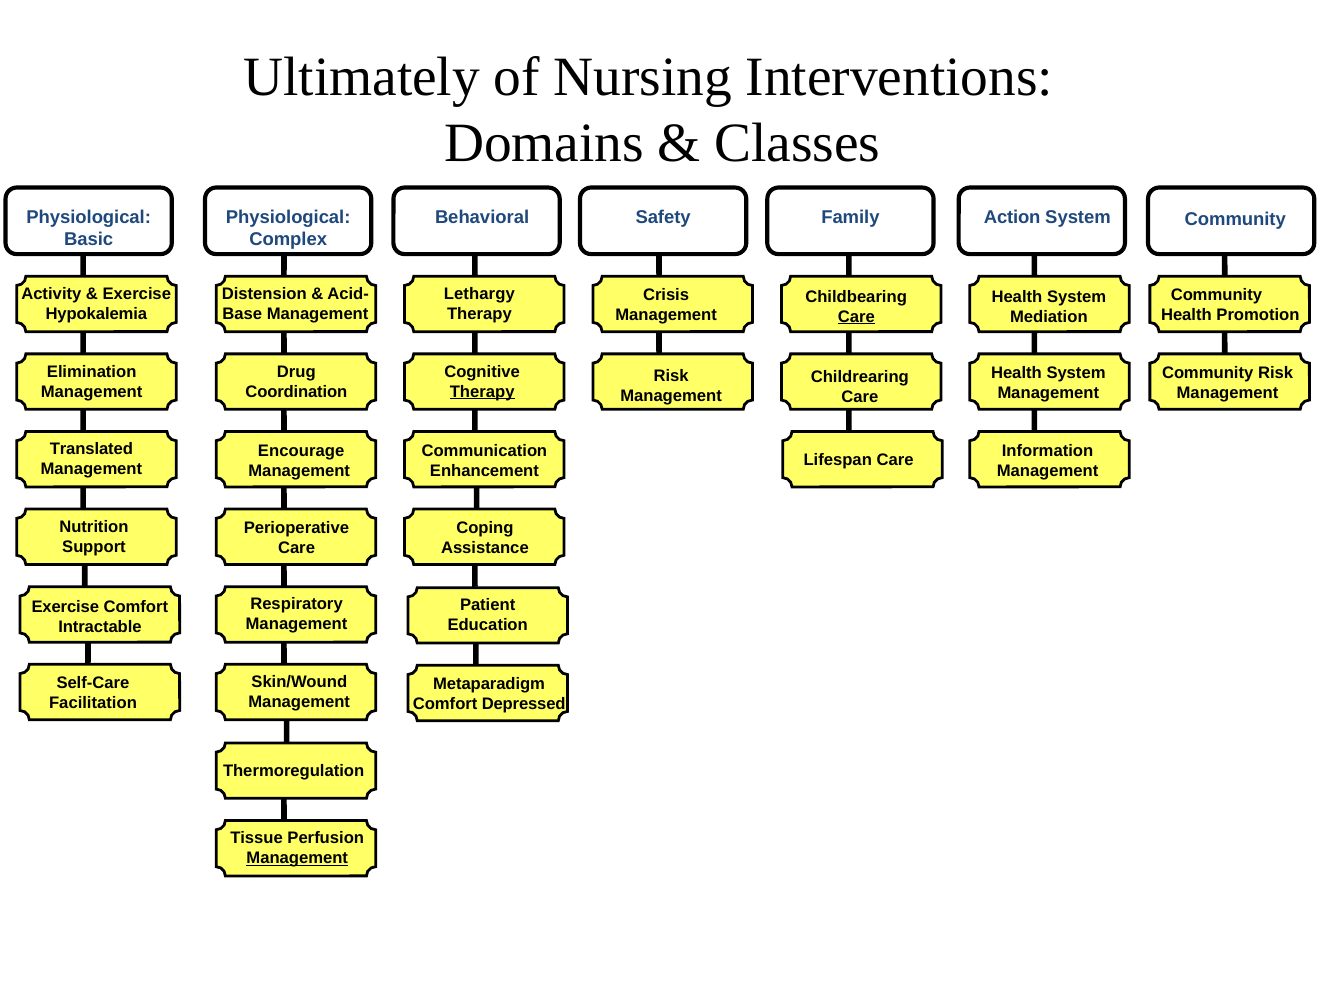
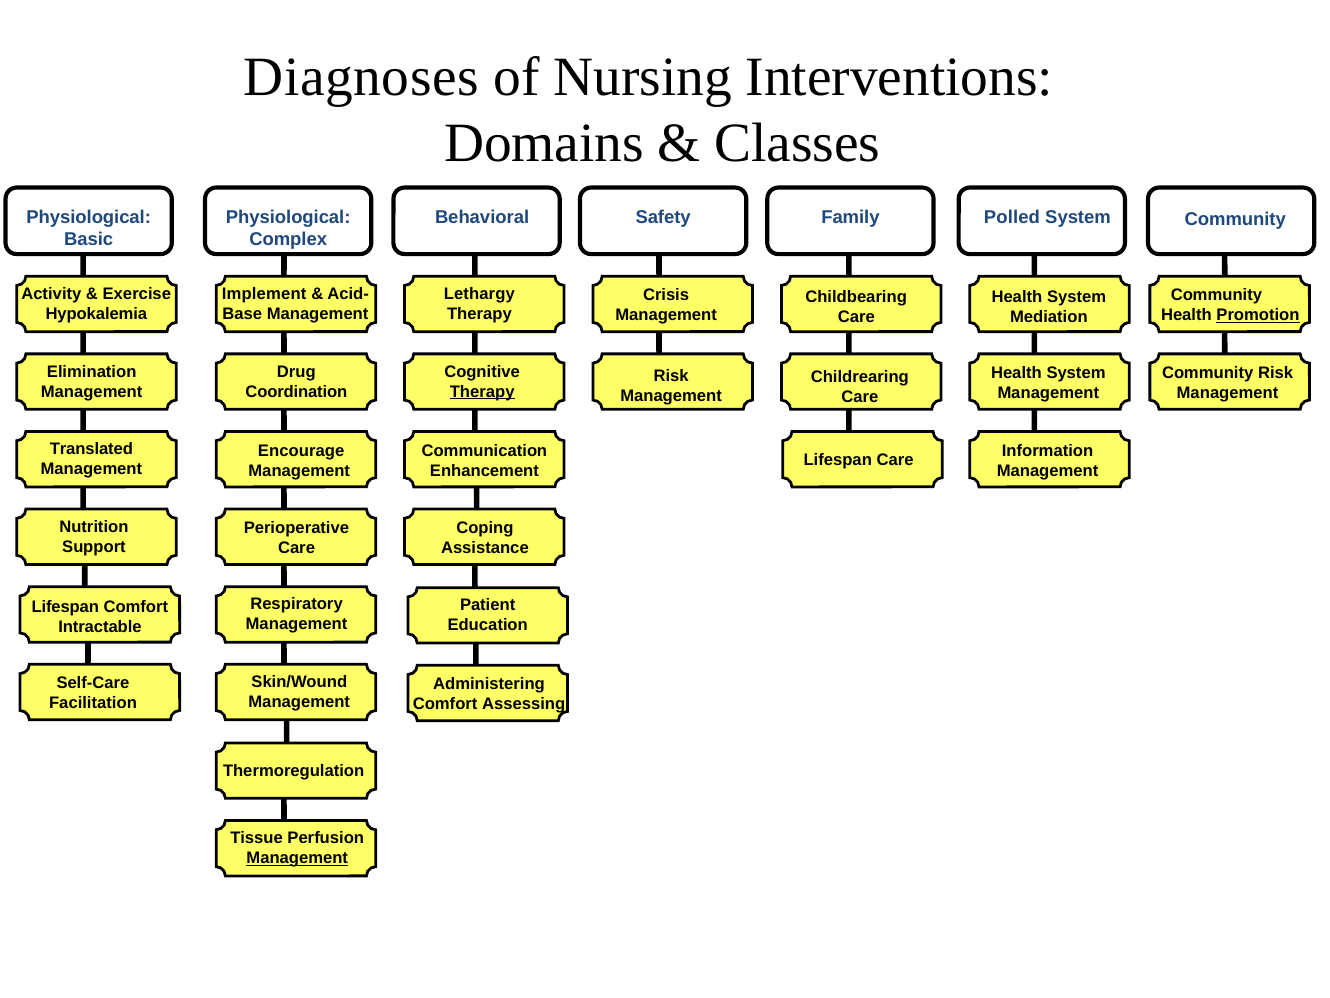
Ultimately: Ultimately -> Diagnoses (361, 77)
Action: Action -> Polled (1012, 217)
Distension: Distension -> Implement (264, 294)
Promotion underline: none -> present (1258, 315)
Care underline: present -> none (856, 317)
Exercise: Exercise -> Lifespan (65, 607)
Metaparadigm: Metaparadigm -> Administering (489, 684)
Depressed: Depressed -> Assessing (524, 704)
